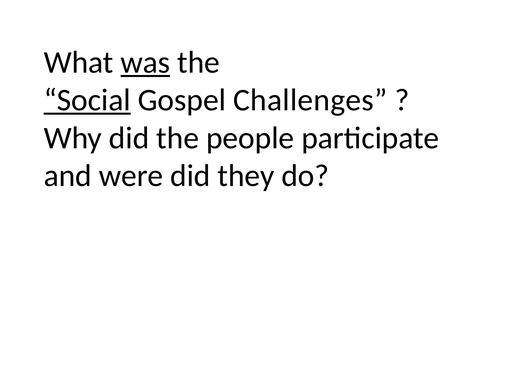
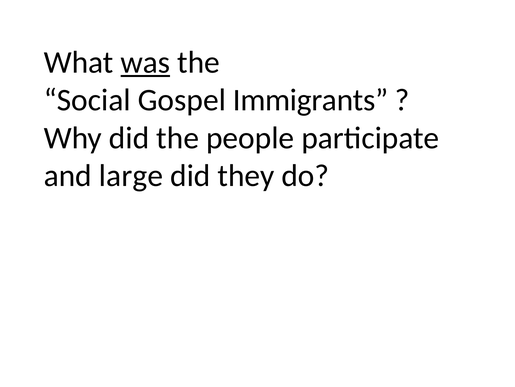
Social underline: present -> none (87, 100)
Challenges: Challenges -> Immigrants (311, 100)
were: were -> large (131, 175)
